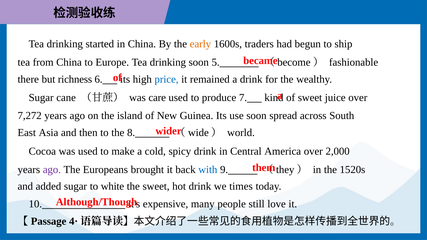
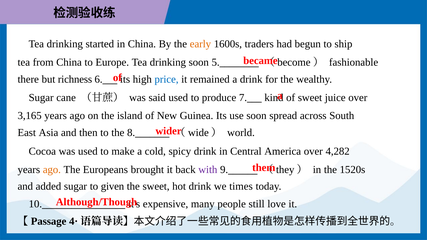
care: care -> said (157, 98)
7,272: 7,272 -> 3,165 (30, 116)
2,000: 2,000 -> 4,282 (338, 151)
ago colour: purple -> orange (52, 170)
with colour: blue -> purple (208, 170)
white: white -> given (113, 187)
